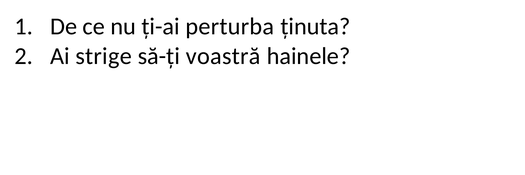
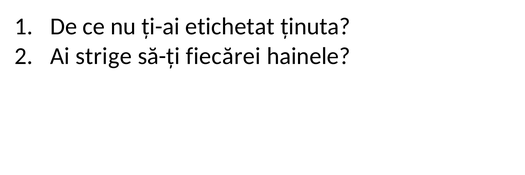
perturba: perturba -> etichetat (230, 27)
voastră: voastră -> fiecărei (223, 56)
